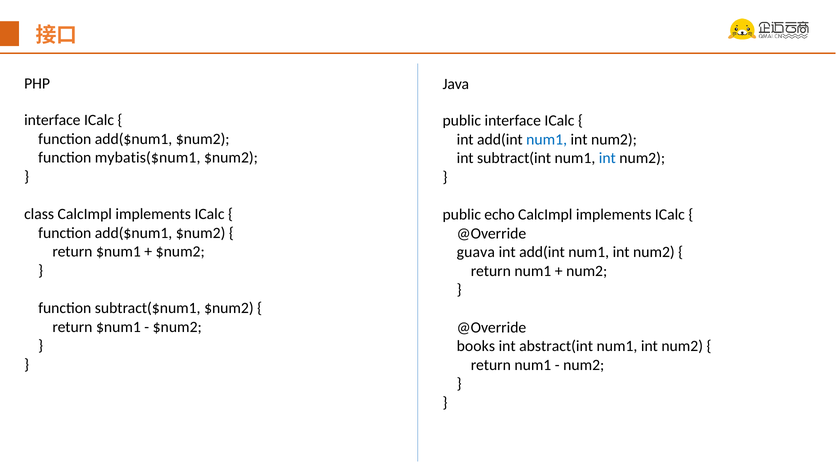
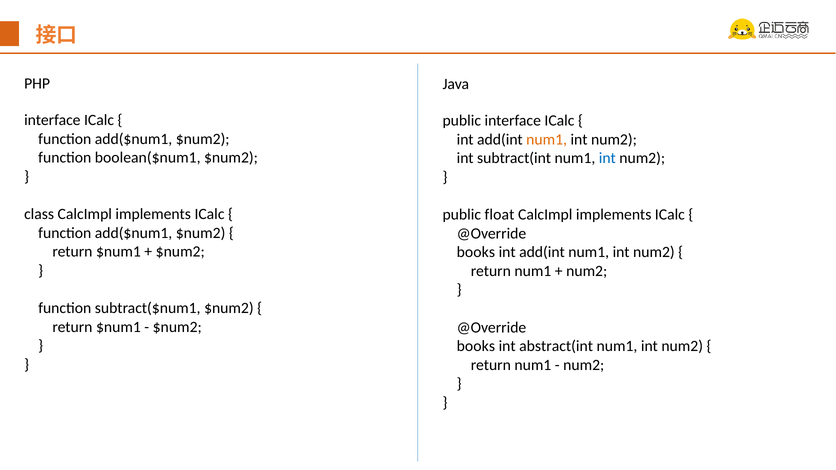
num1 colour: blue -> orange (547, 139)
mybatis($num1: mybatis($num1 -> boolean($num1 (148, 158)
echo: echo -> float (499, 215)
guava: guava -> books (476, 252)
